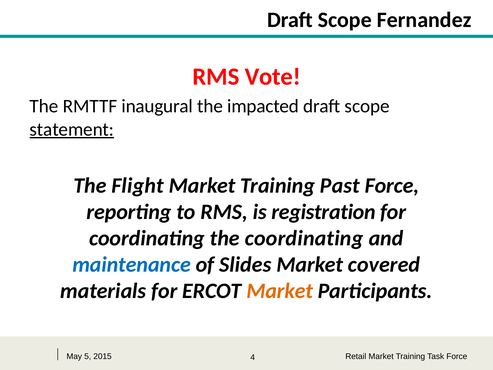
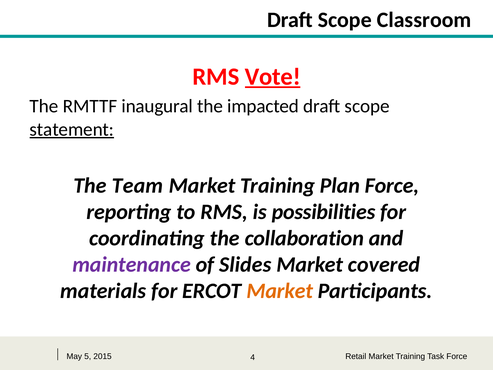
Fernandez: Fernandez -> Classroom (424, 20)
Vote underline: none -> present (273, 76)
Flight: Flight -> Team (138, 185)
Past: Past -> Plan (340, 185)
registration: registration -> possibilities (324, 212)
the coordinating: coordinating -> collaboration (304, 238)
maintenance colour: blue -> purple (132, 264)
